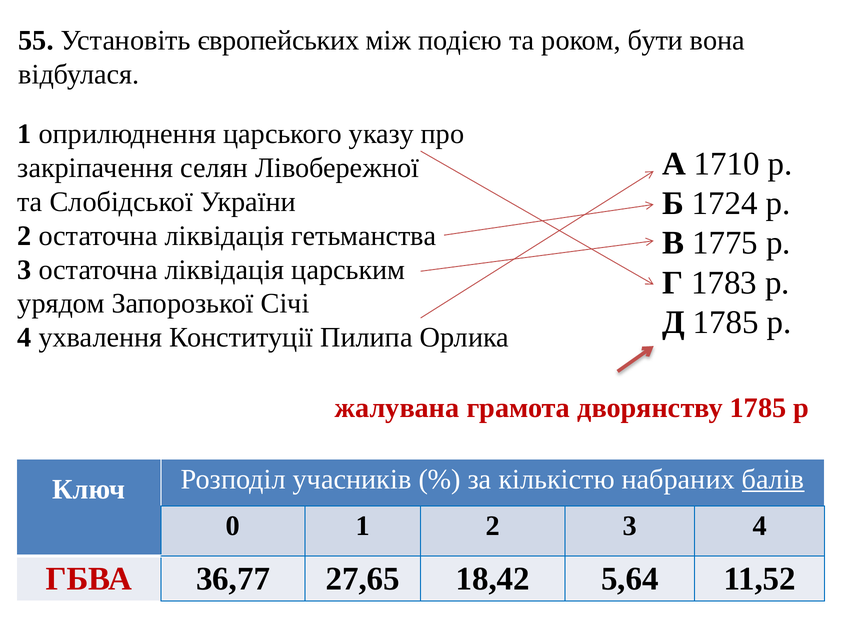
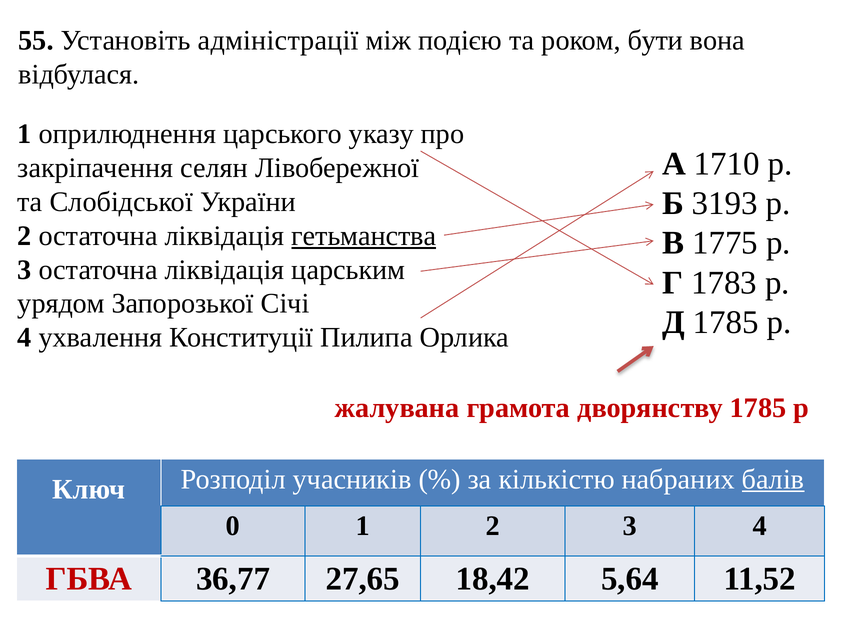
європейських: європейських -> адміністрації (278, 41)
1724: 1724 -> 3193 (725, 204)
гетьманства underline: none -> present (364, 236)
